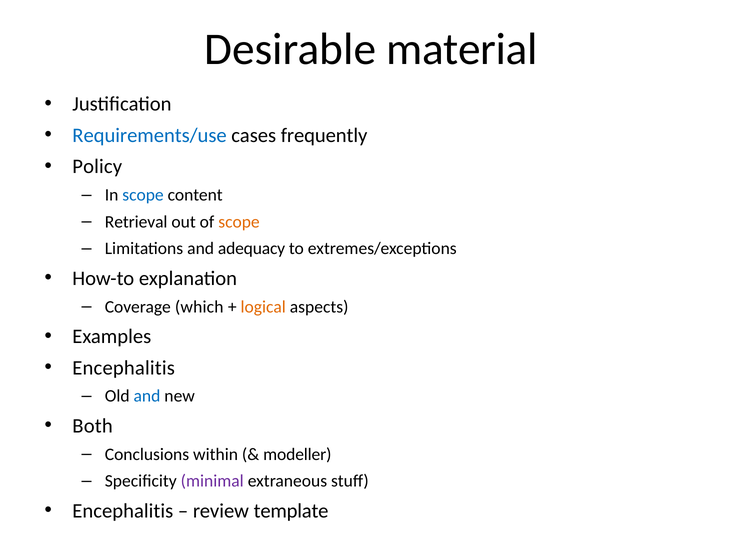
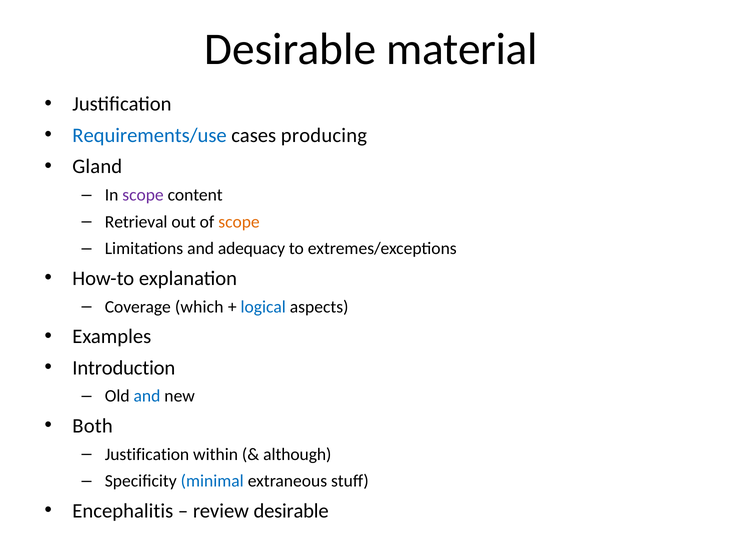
frequently: frequently -> producing (324, 135)
Policy: Policy -> Gland (97, 167)
scope colour: blue -> purple (143, 195)
logical colour: orange -> blue (263, 307)
Encephalitis: Encephalitis -> Introduction (124, 368)
Conclusions: Conclusions -> Justification (147, 455)
modeller: modeller -> although (297, 455)
minimal colour: purple -> blue (212, 482)
review template: template -> desirable (291, 511)
